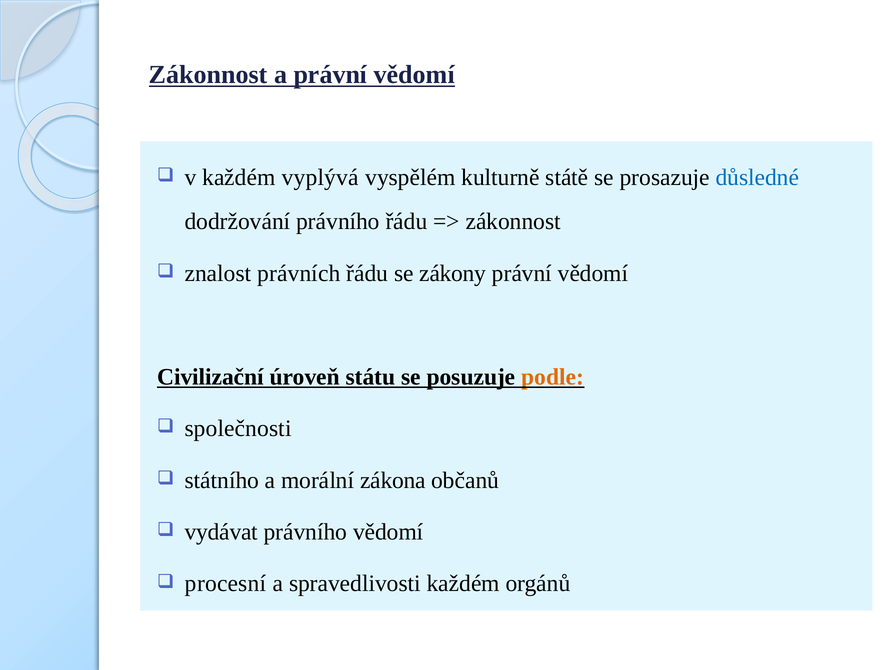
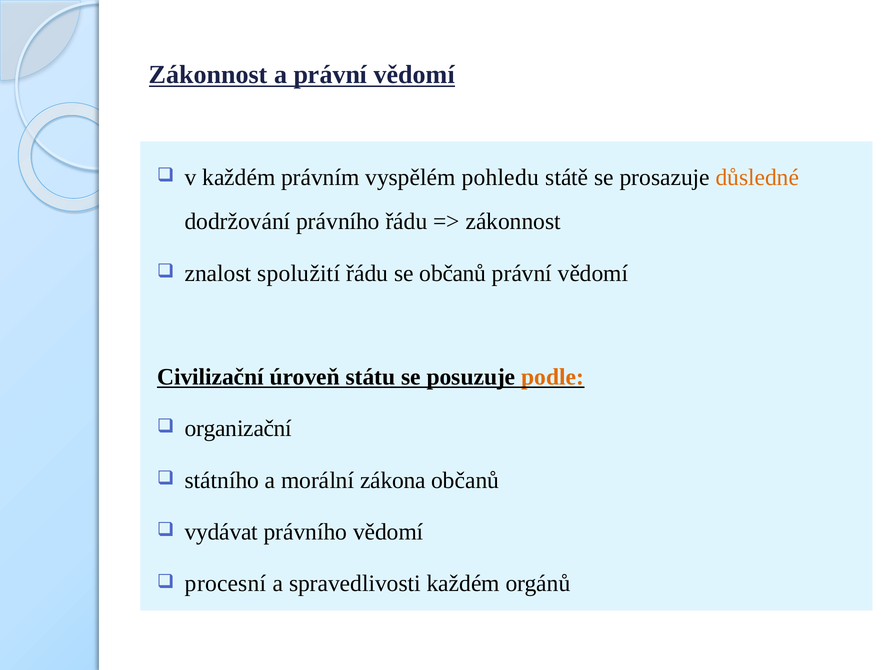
vyplývá: vyplývá -> právním (320, 177)
kulturně: kulturně -> pohledu (500, 177)
důsledné colour: blue -> orange (757, 177)
právních: právních -> spolužití (299, 273)
se zákony: zákony -> občanů (453, 273)
společnosti: společnosti -> organizační (238, 428)
